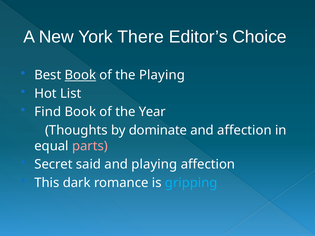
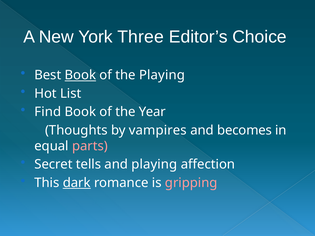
There: There -> Three (141, 37)
dominate: dominate -> vampires (158, 130)
and affection: affection -> becomes (245, 130)
said: said -> tells (88, 164)
dark underline: none -> present (77, 183)
gripping colour: light blue -> pink (191, 183)
